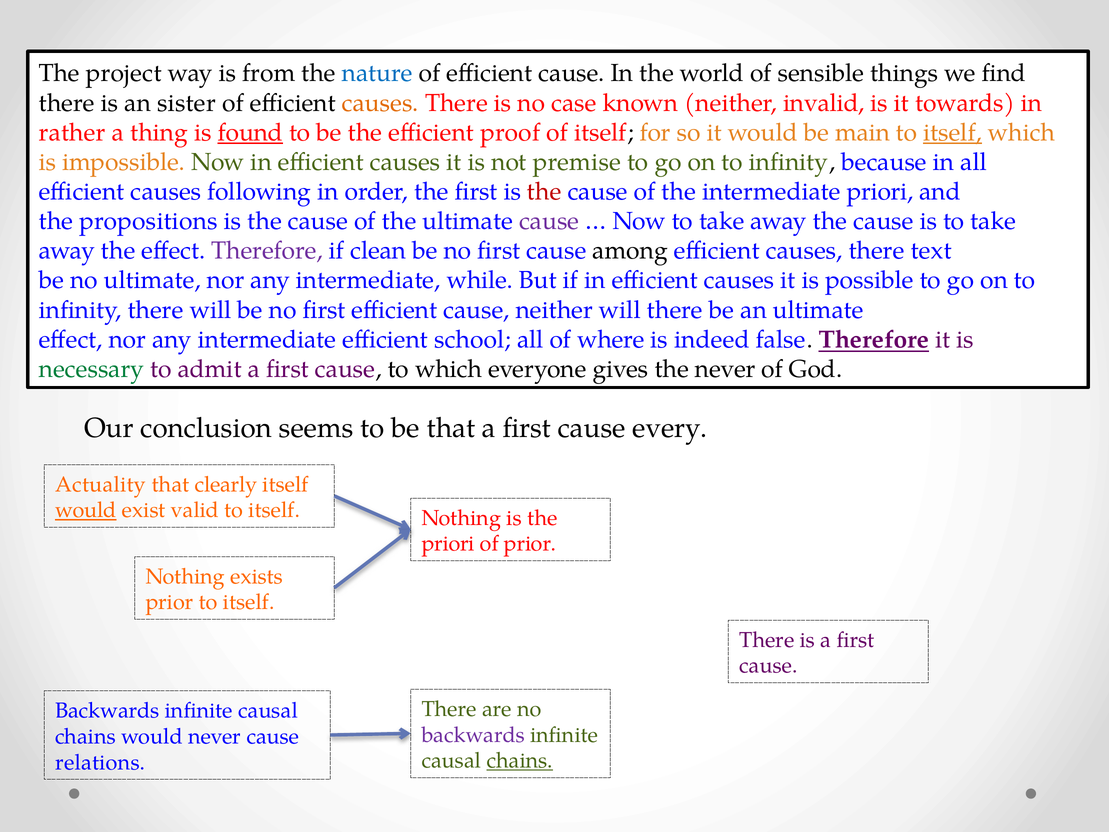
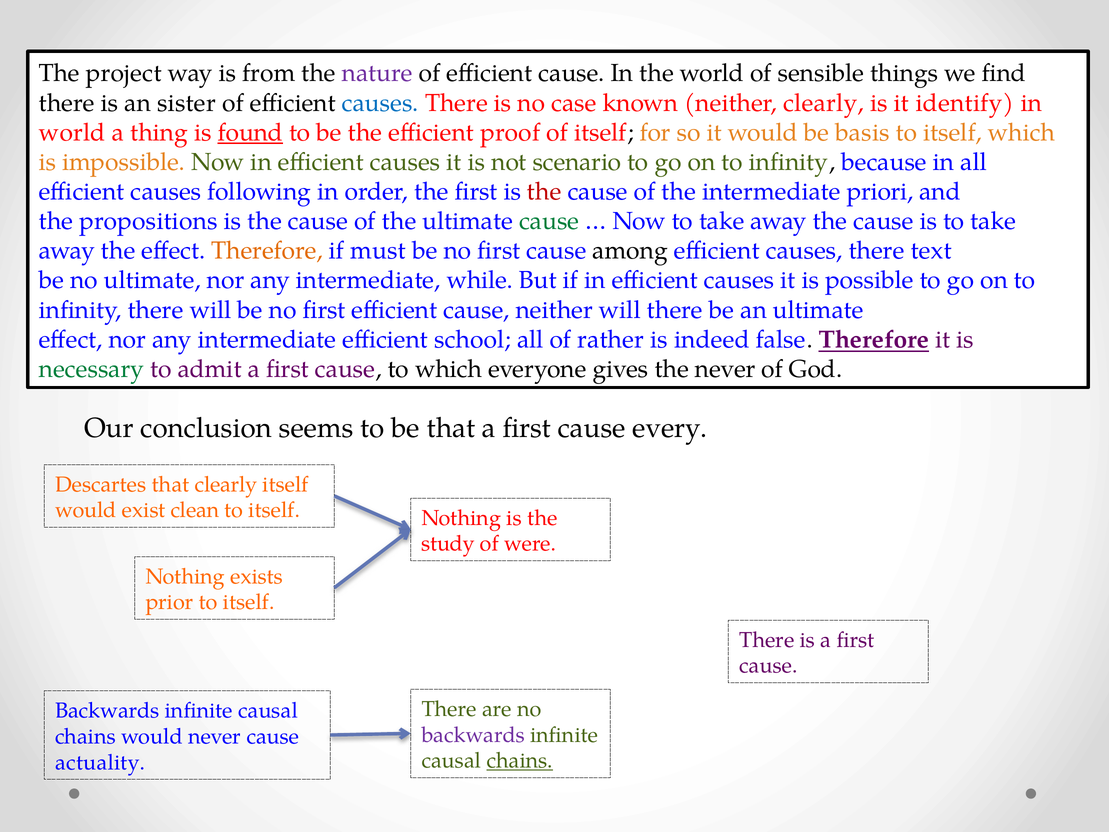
nature colour: blue -> purple (377, 73)
causes colour: orange -> blue (380, 103)
neither invalid: invalid -> clearly (824, 103)
towards: towards -> identify (965, 103)
rather: rather -> world (72, 132)
main: main -> basis (862, 132)
itself underline: present -> none (953, 132)
premise: premise -> scenario (577, 162)
cause colour: purple -> green (549, 221)
Therefore colour: purple -> orange (267, 251)
clean: clean -> must (378, 251)
where: where -> rather (611, 339)
Actuality: Actuality -> Descartes (101, 484)
would underline: present -> none (86, 510)
valid: valid -> clean (195, 510)
priori: priori -> study (448, 544)
of prior: prior -> were (530, 544)
relations: relations -> actuality (100, 762)
